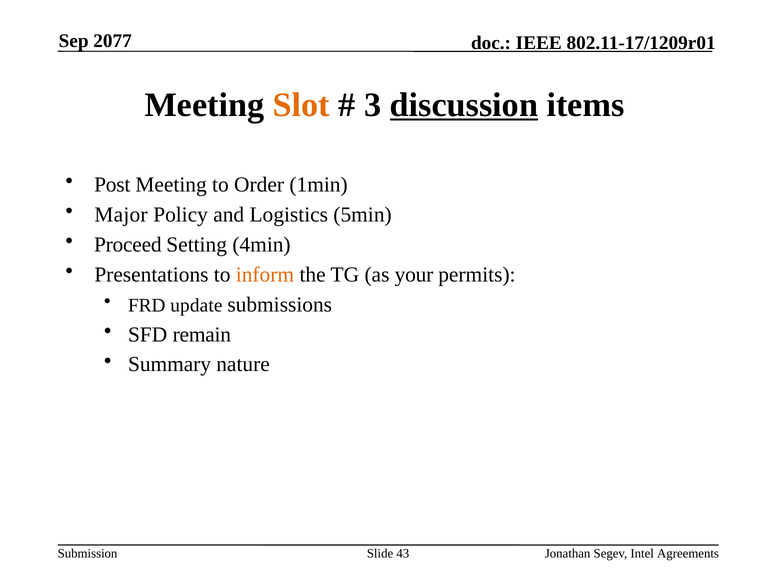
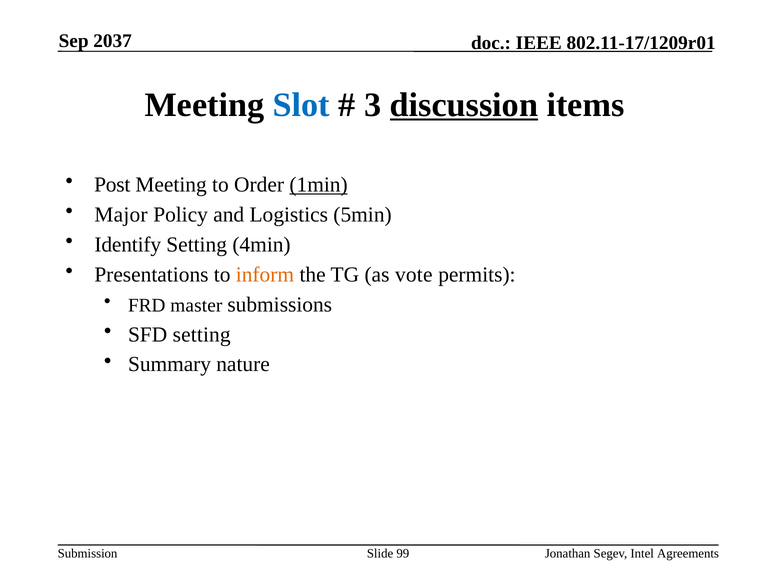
2077: 2077 -> 2037 (113, 41)
Slot colour: orange -> blue (301, 105)
1min underline: none -> present (319, 185)
Proceed: Proceed -> Identify (128, 245)
your: your -> vote (414, 275)
update: update -> master (196, 306)
SFD remain: remain -> setting (202, 335)
43: 43 -> 99 (403, 554)
